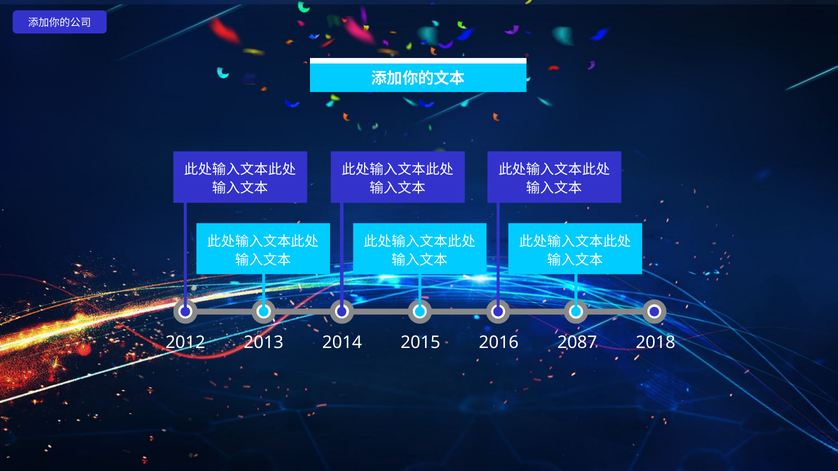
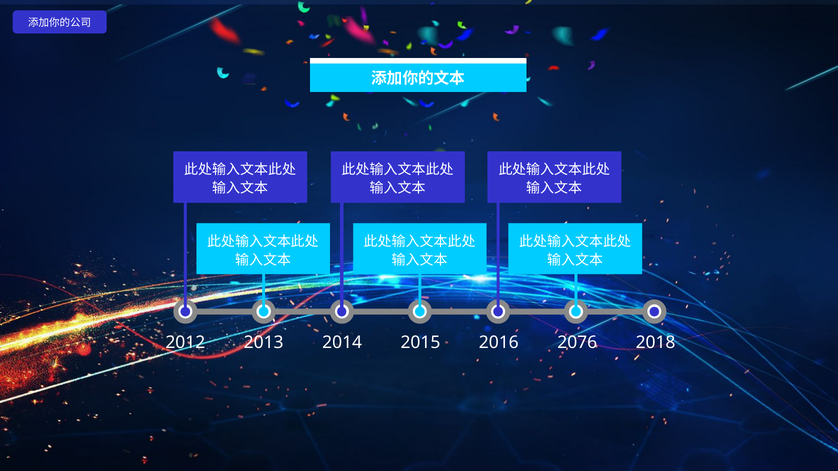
2087: 2087 -> 2076 (577, 343)
